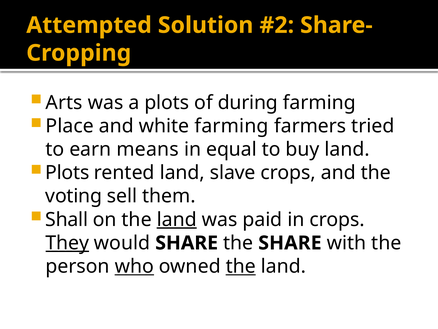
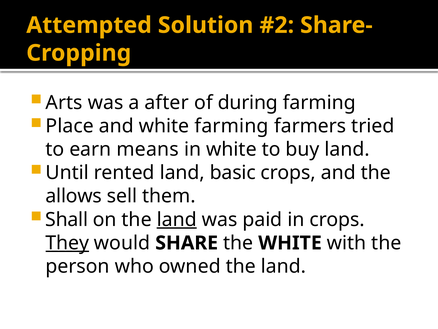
a plots: plots -> after (167, 102)
in equal: equal -> white (231, 149)
Plots: Plots -> Until (67, 173)
slave: slave -> basic (233, 173)
voting: voting -> allows (74, 196)
the SHARE: SHARE -> WHITE (290, 243)
who underline: present -> none (134, 266)
the underline: present -> none (241, 266)
